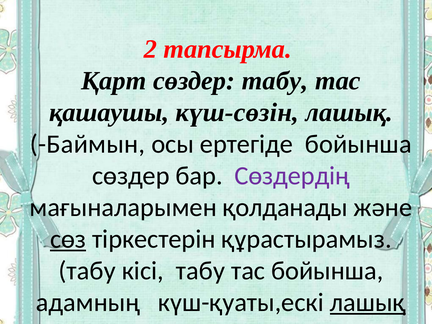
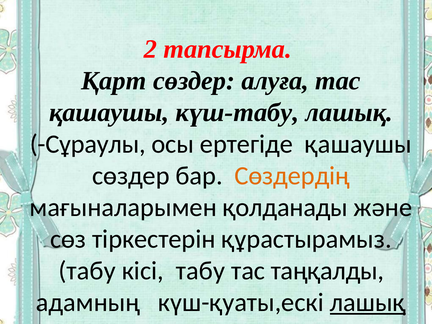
сөздер табу: табу -> алуға (275, 81)
күш-сөзін: күш-сөзін -> күш-табу (237, 113)
Баймын: Баймын -> Сұраулы (88, 144)
ертегіде бойынша: бойынша -> қашаушы (358, 144)
Сөздердің colour: purple -> orange (292, 176)
сөз underline: present -> none (68, 239)
тас бойынша: бойынша -> таңқалды (327, 271)
